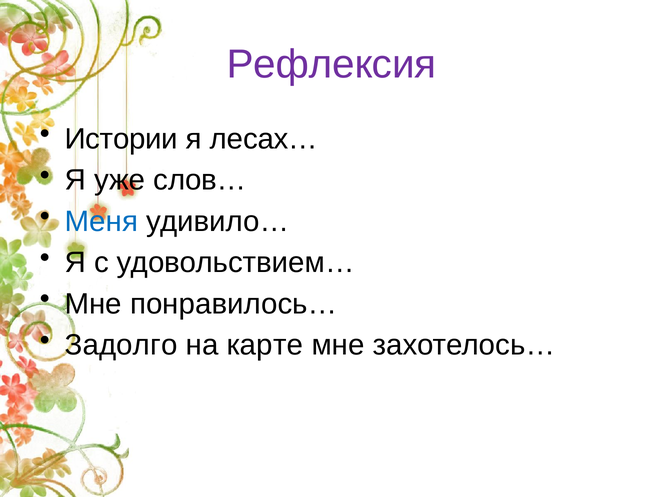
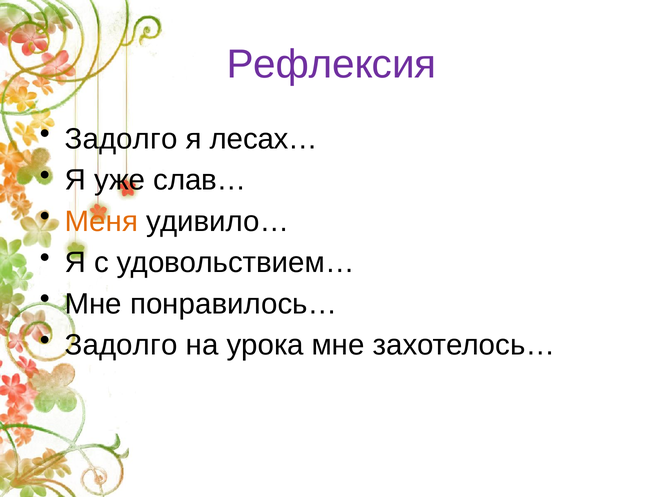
Истории: Истории -> Задолго (121, 139)
слов…: слов… -> слав… (200, 180)
Меня colour: blue -> orange (101, 222)
карте: карте -> урока (265, 345)
